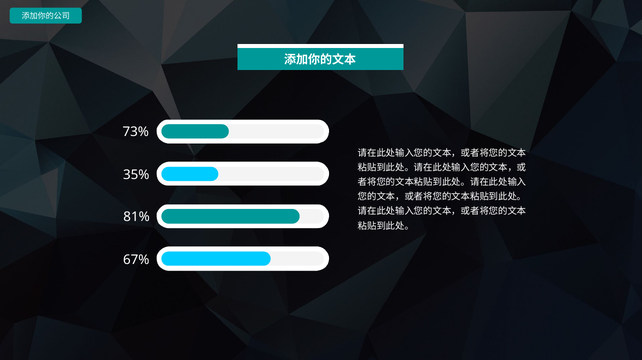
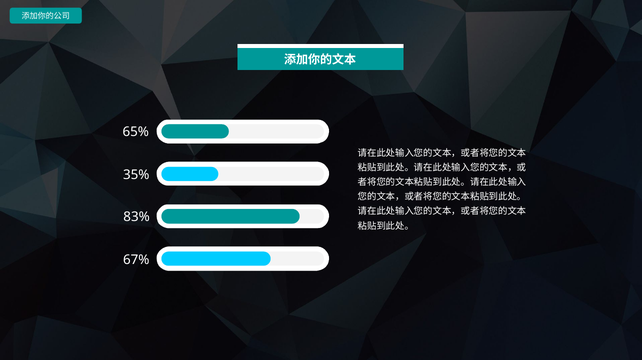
73%: 73% -> 65% (136, 132)
81%: 81% -> 83% (137, 217)
